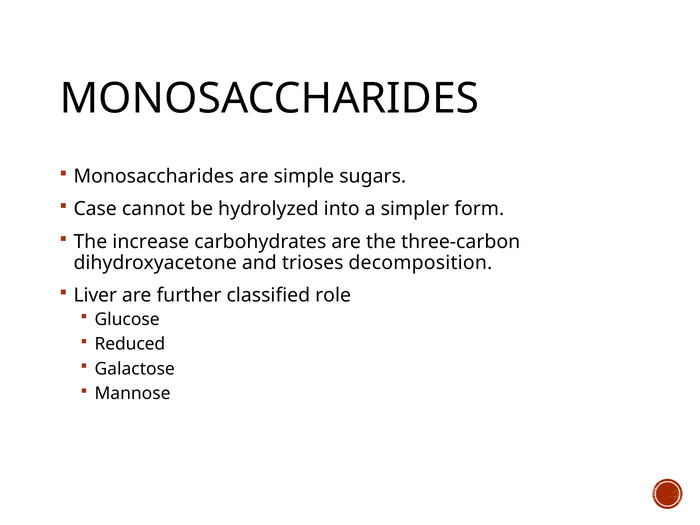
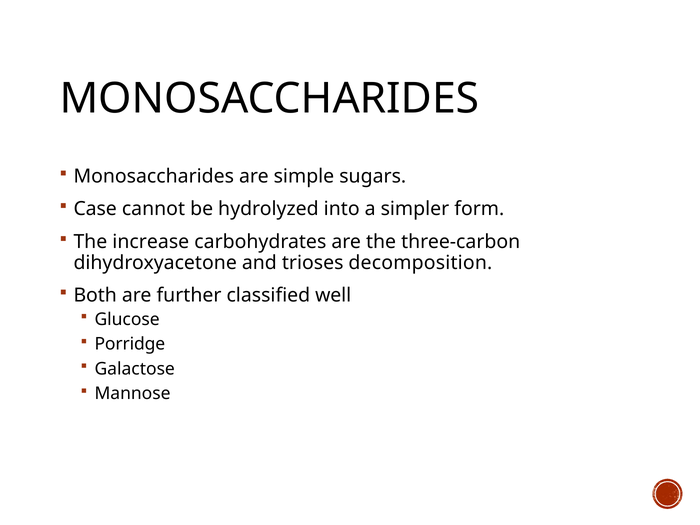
Liver: Liver -> Both (95, 295)
role: role -> well (333, 295)
Reduced: Reduced -> Porridge (130, 344)
